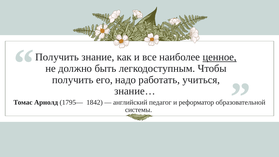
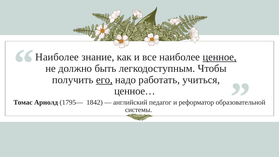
Получить: Получить -> Наиболее (57, 57)
его underline: none -> present (104, 80)
знание…: знание… -> ценное… (135, 91)
